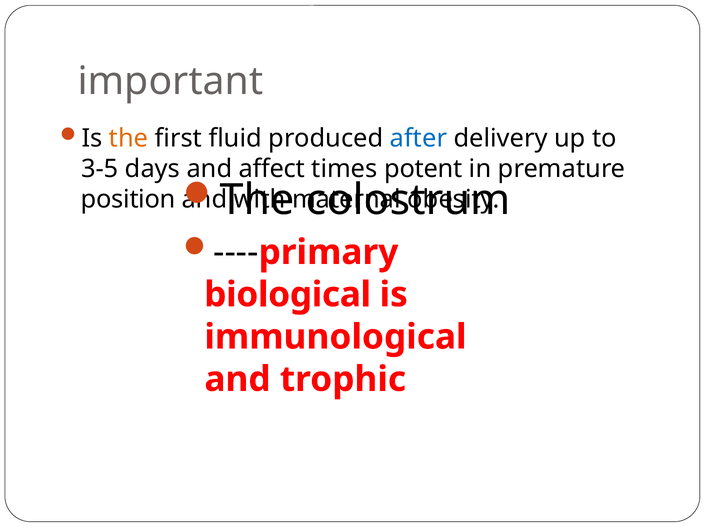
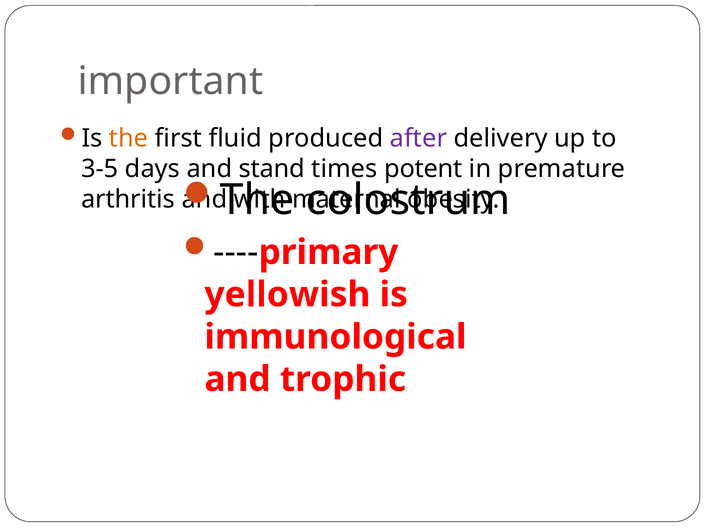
after colour: blue -> purple (418, 138)
affect: affect -> stand (272, 169)
position: position -> arthritis (128, 199)
biological: biological -> yellowish (287, 294)
